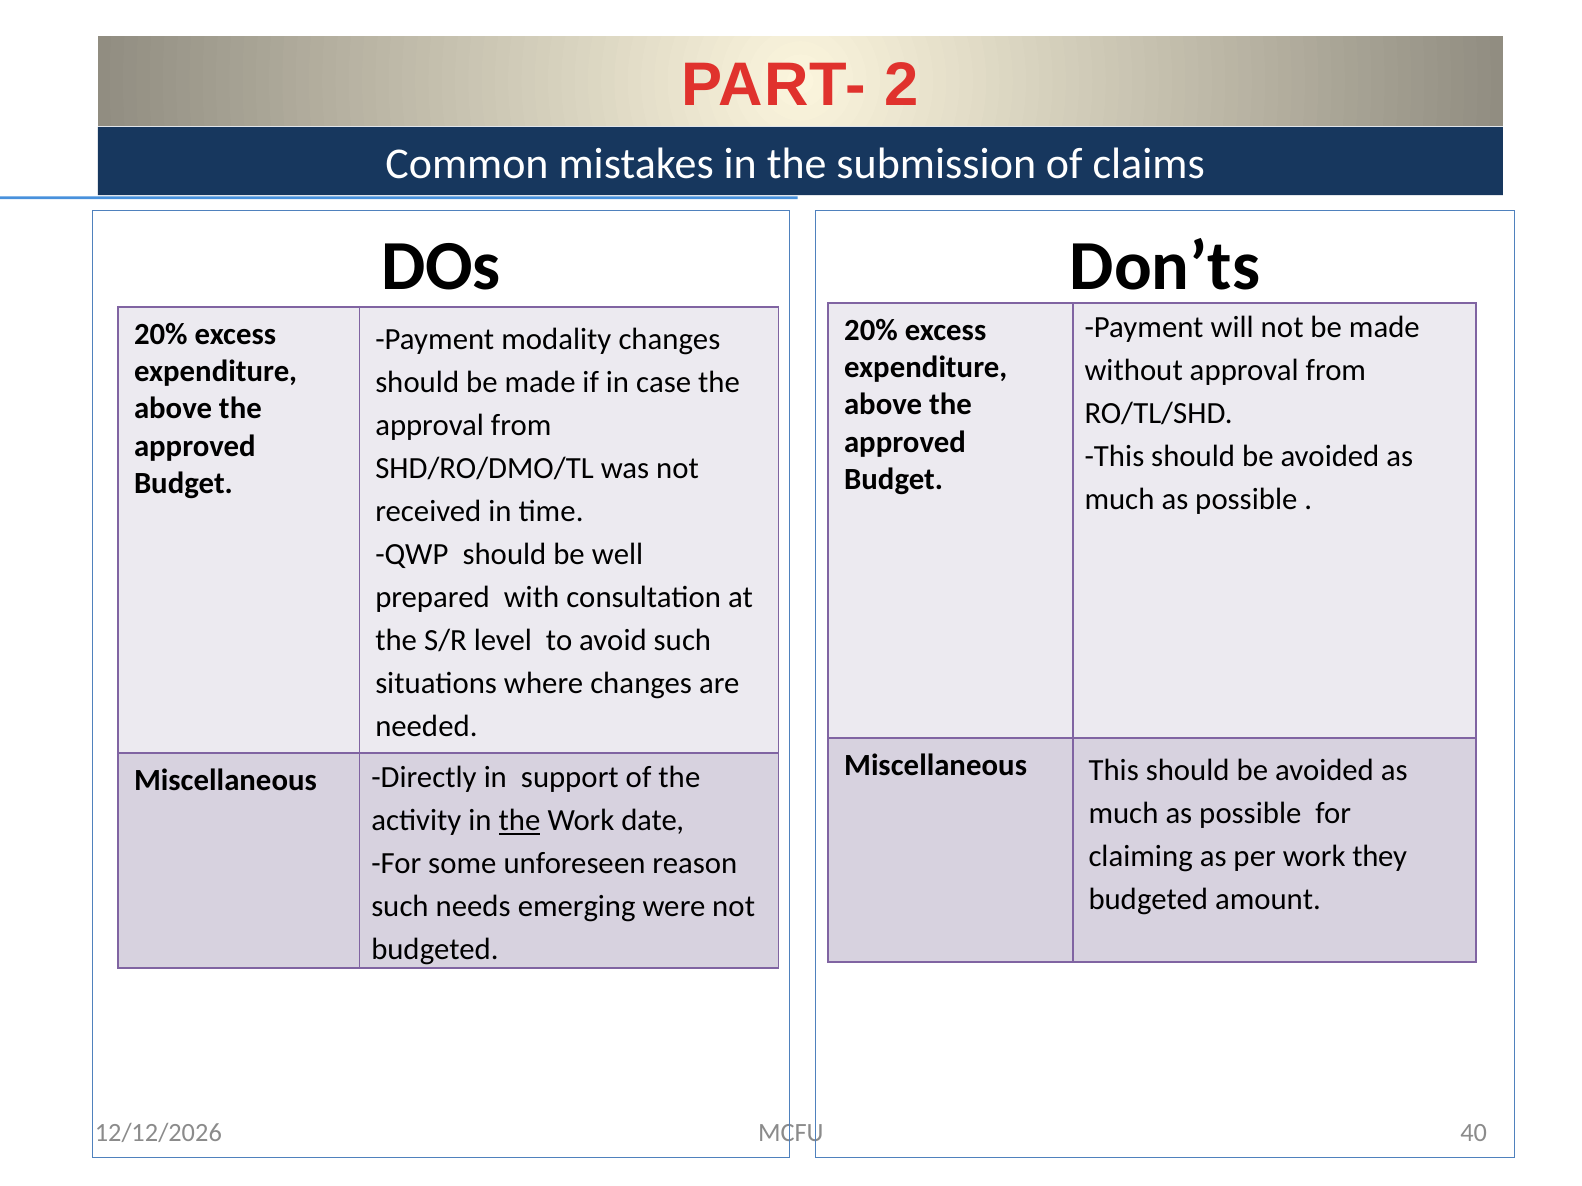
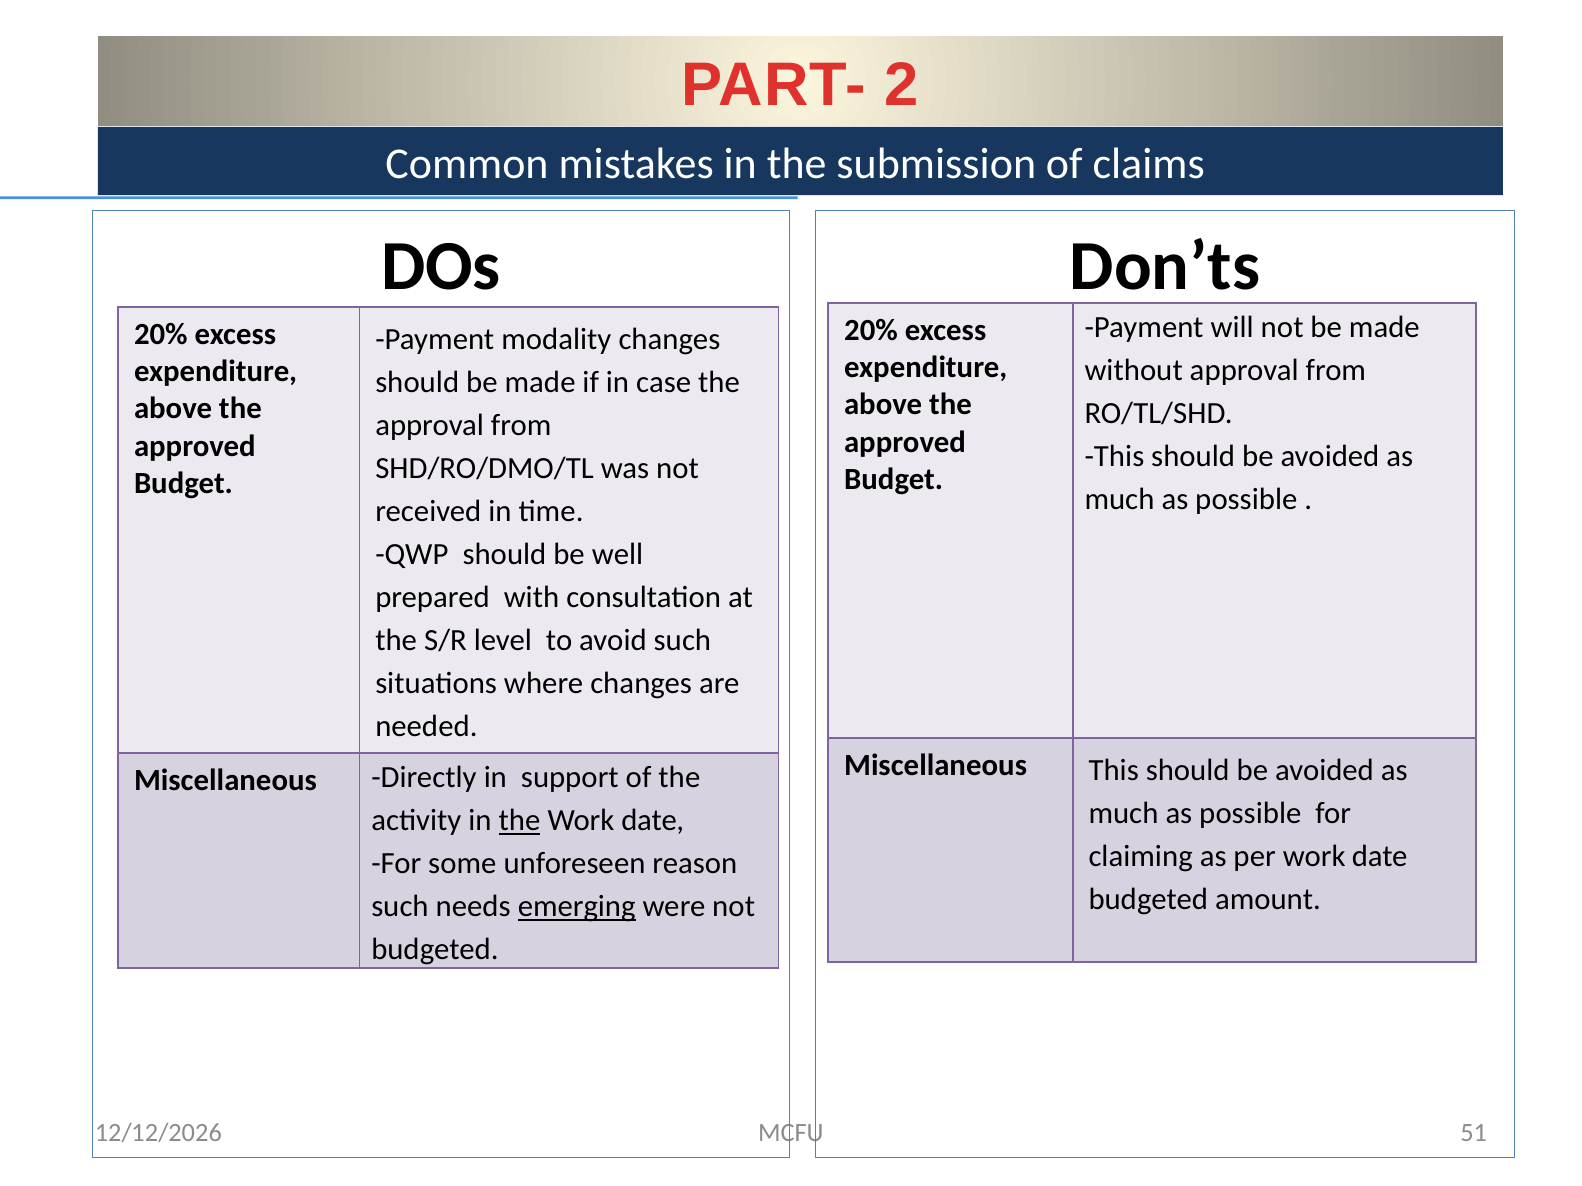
per work they: they -> date (1380, 857)
emerging underline: none -> present (577, 907)
40: 40 -> 51 (1474, 1133)
